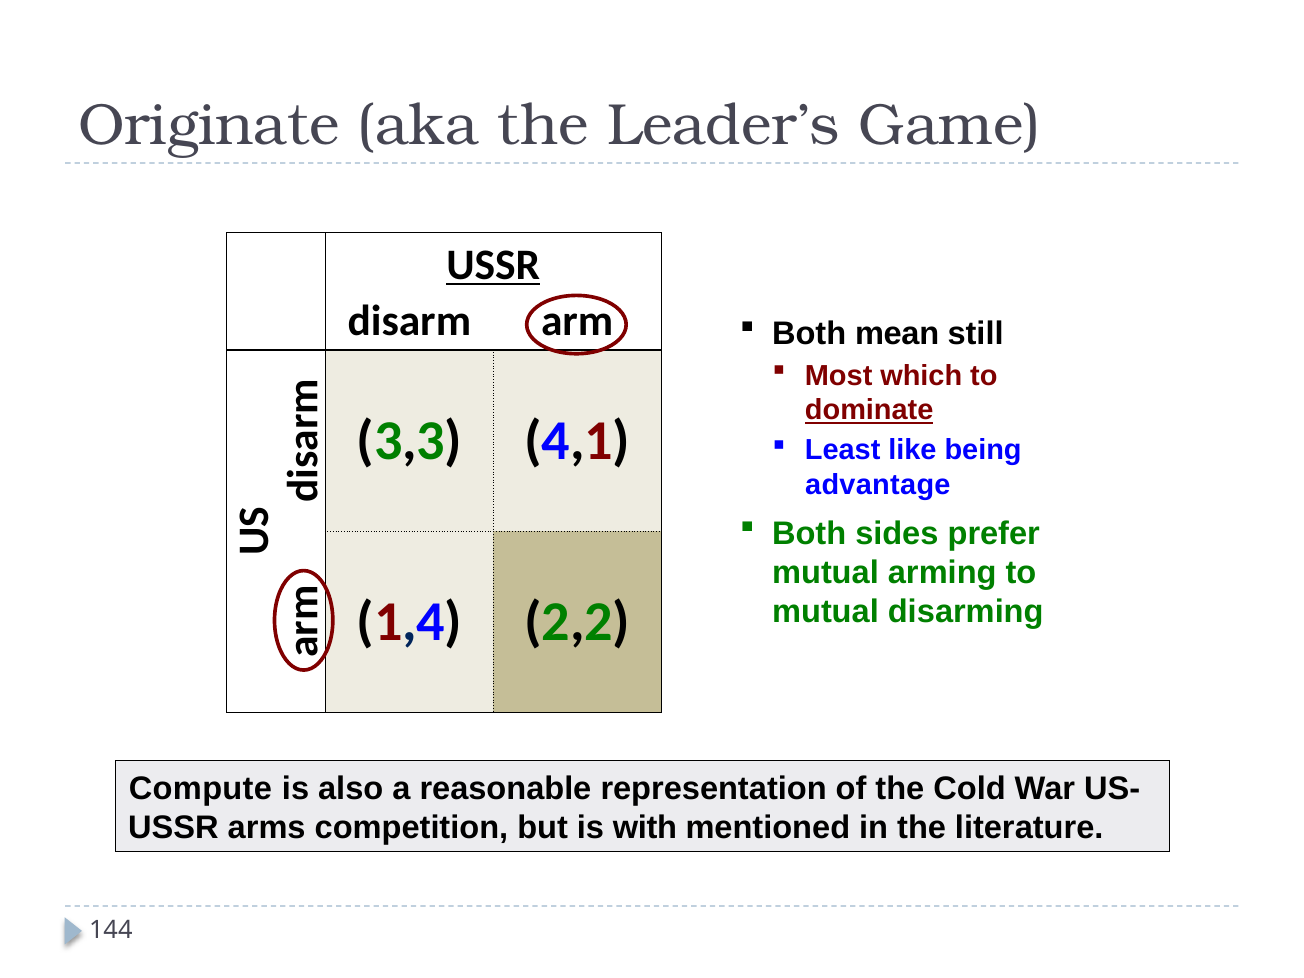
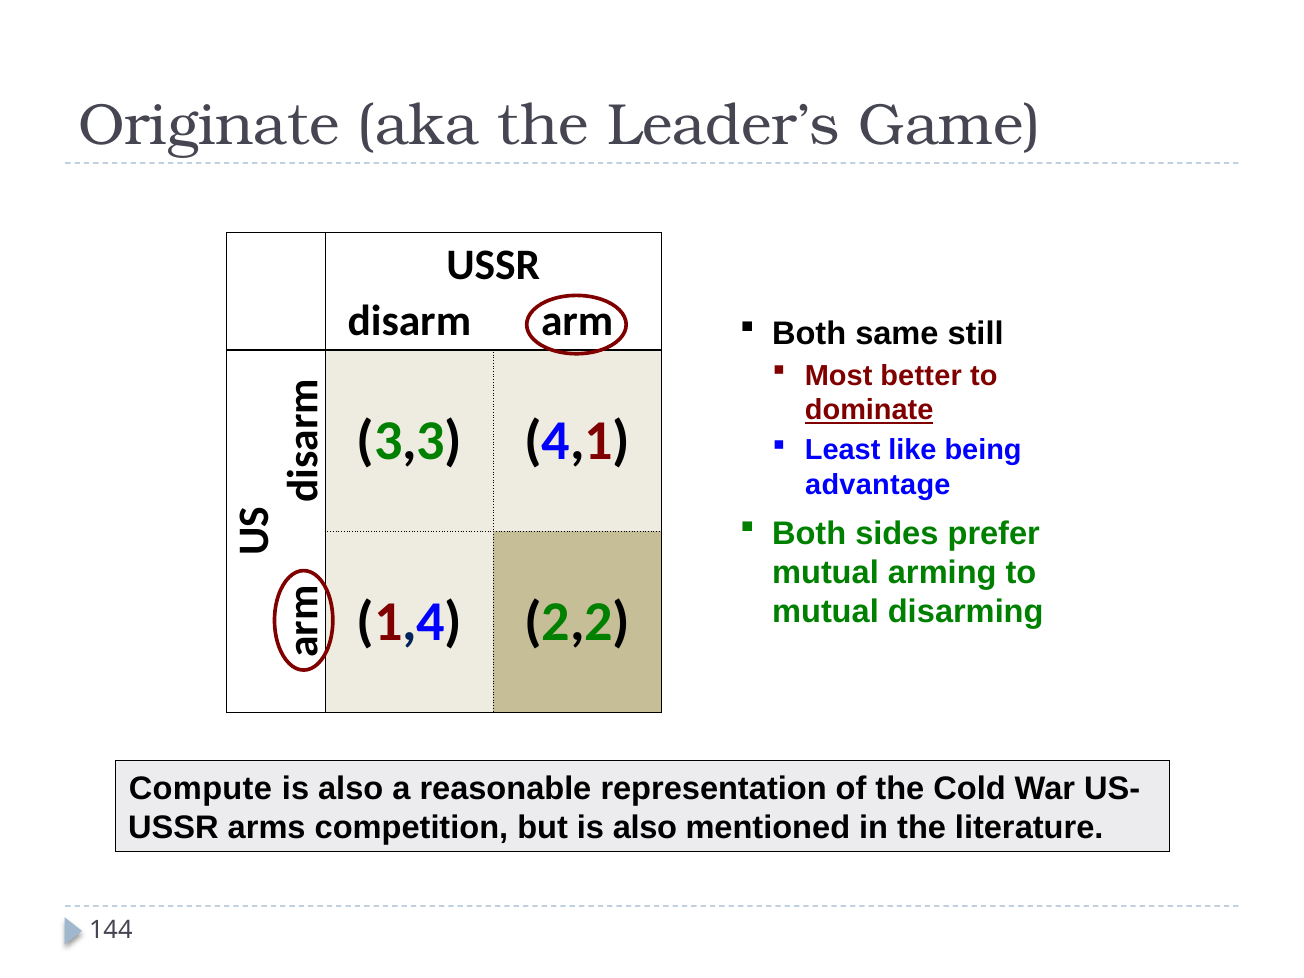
USSR underline: present -> none (493, 265)
mean: mean -> same (897, 333)
which: which -> better (921, 375)
but is with: with -> also (645, 828)
